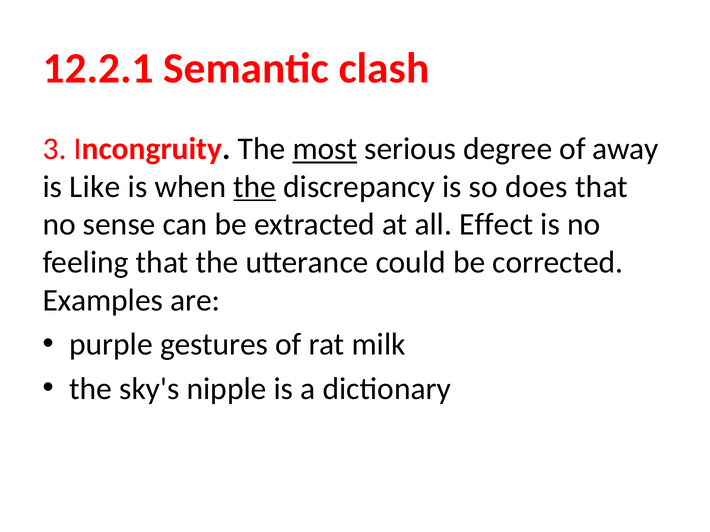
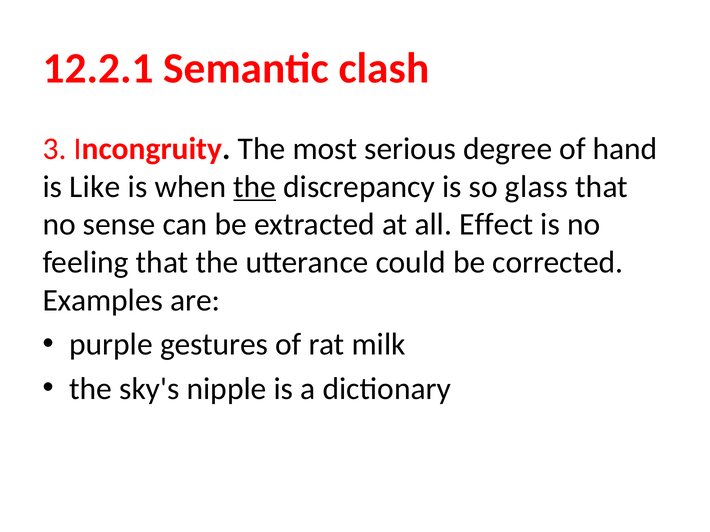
most underline: present -> none (325, 149)
away: away -> hand (625, 149)
does: does -> glass (536, 187)
